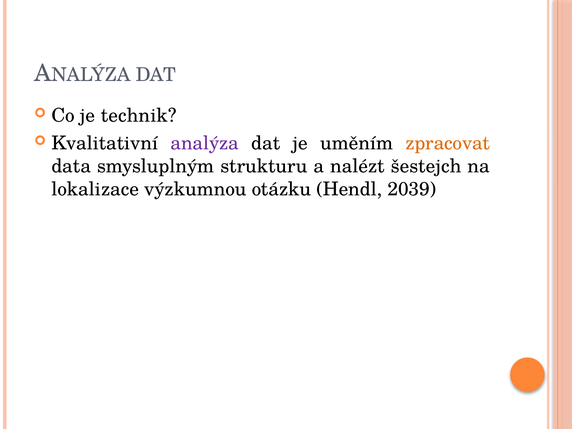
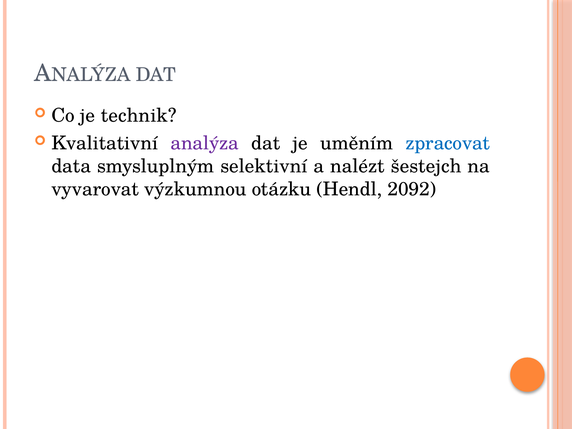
zpracovat colour: orange -> blue (448, 143)
strukturu: strukturu -> selektivní (264, 166)
lokalizace: lokalizace -> vyvarovat (95, 189)
2039: 2039 -> 2092 (412, 189)
